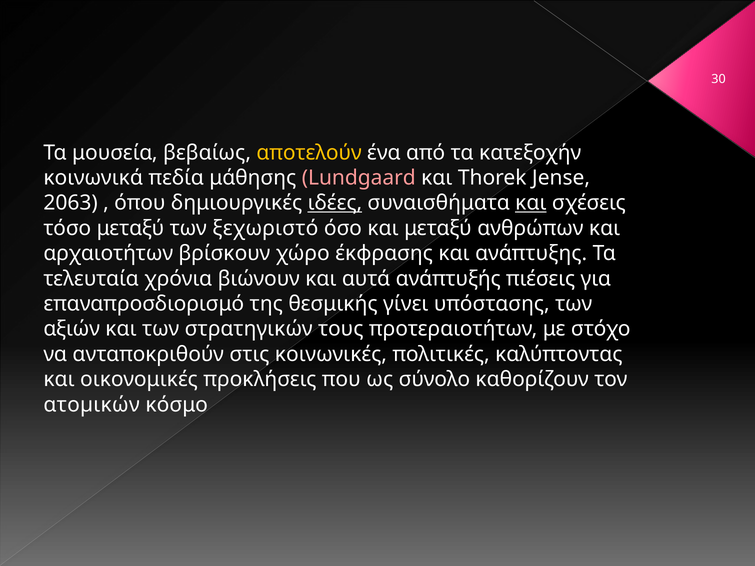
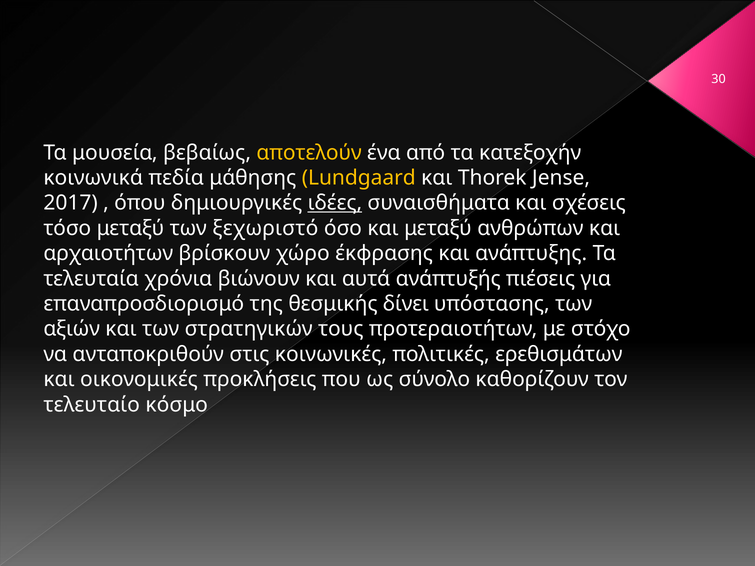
Lundgaard colour: pink -> yellow (359, 178)
2063: 2063 -> 2017 (71, 203)
και underline: present -> none (531, 203)
γίνει: γίνει -> δίνει (406, 304)
καλύπτοντας: καλύπτοντας -> ερεθισμάτων (559, 354)
ατοµικών: ατοµικών -> τελευταίο (92, 405)
